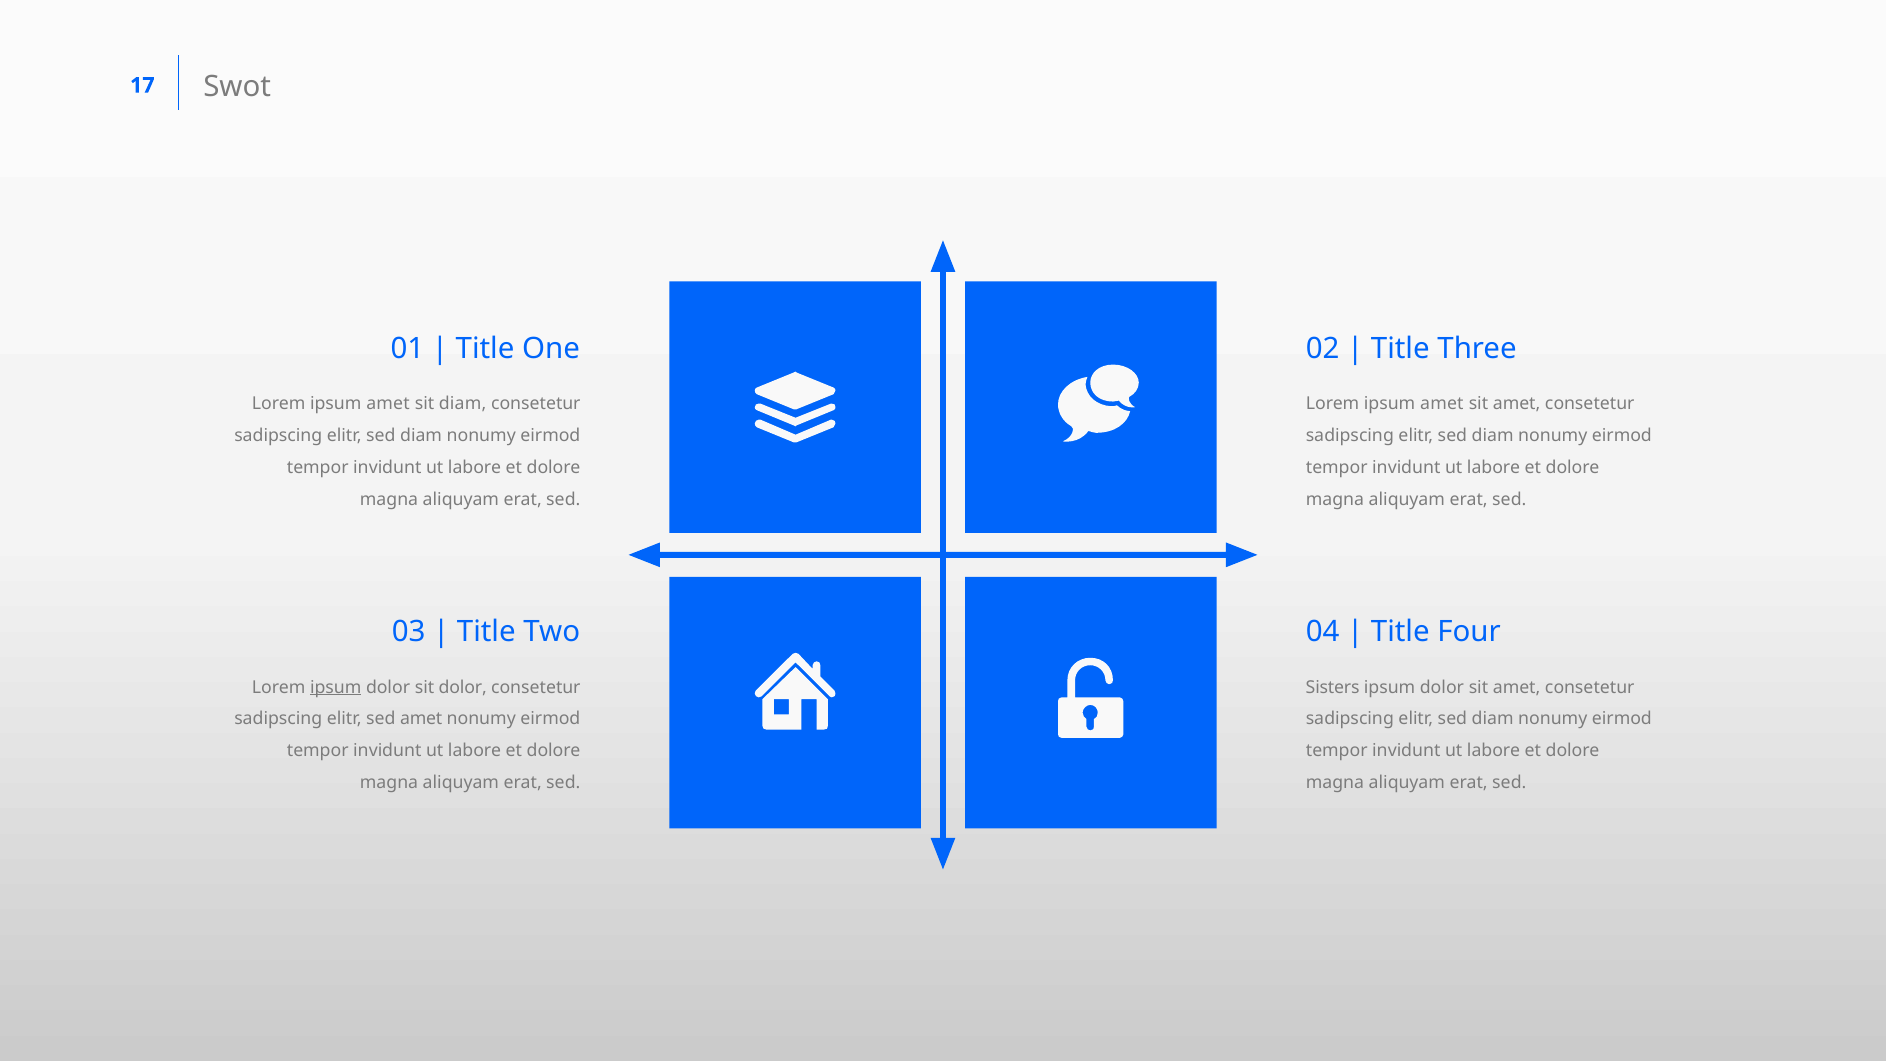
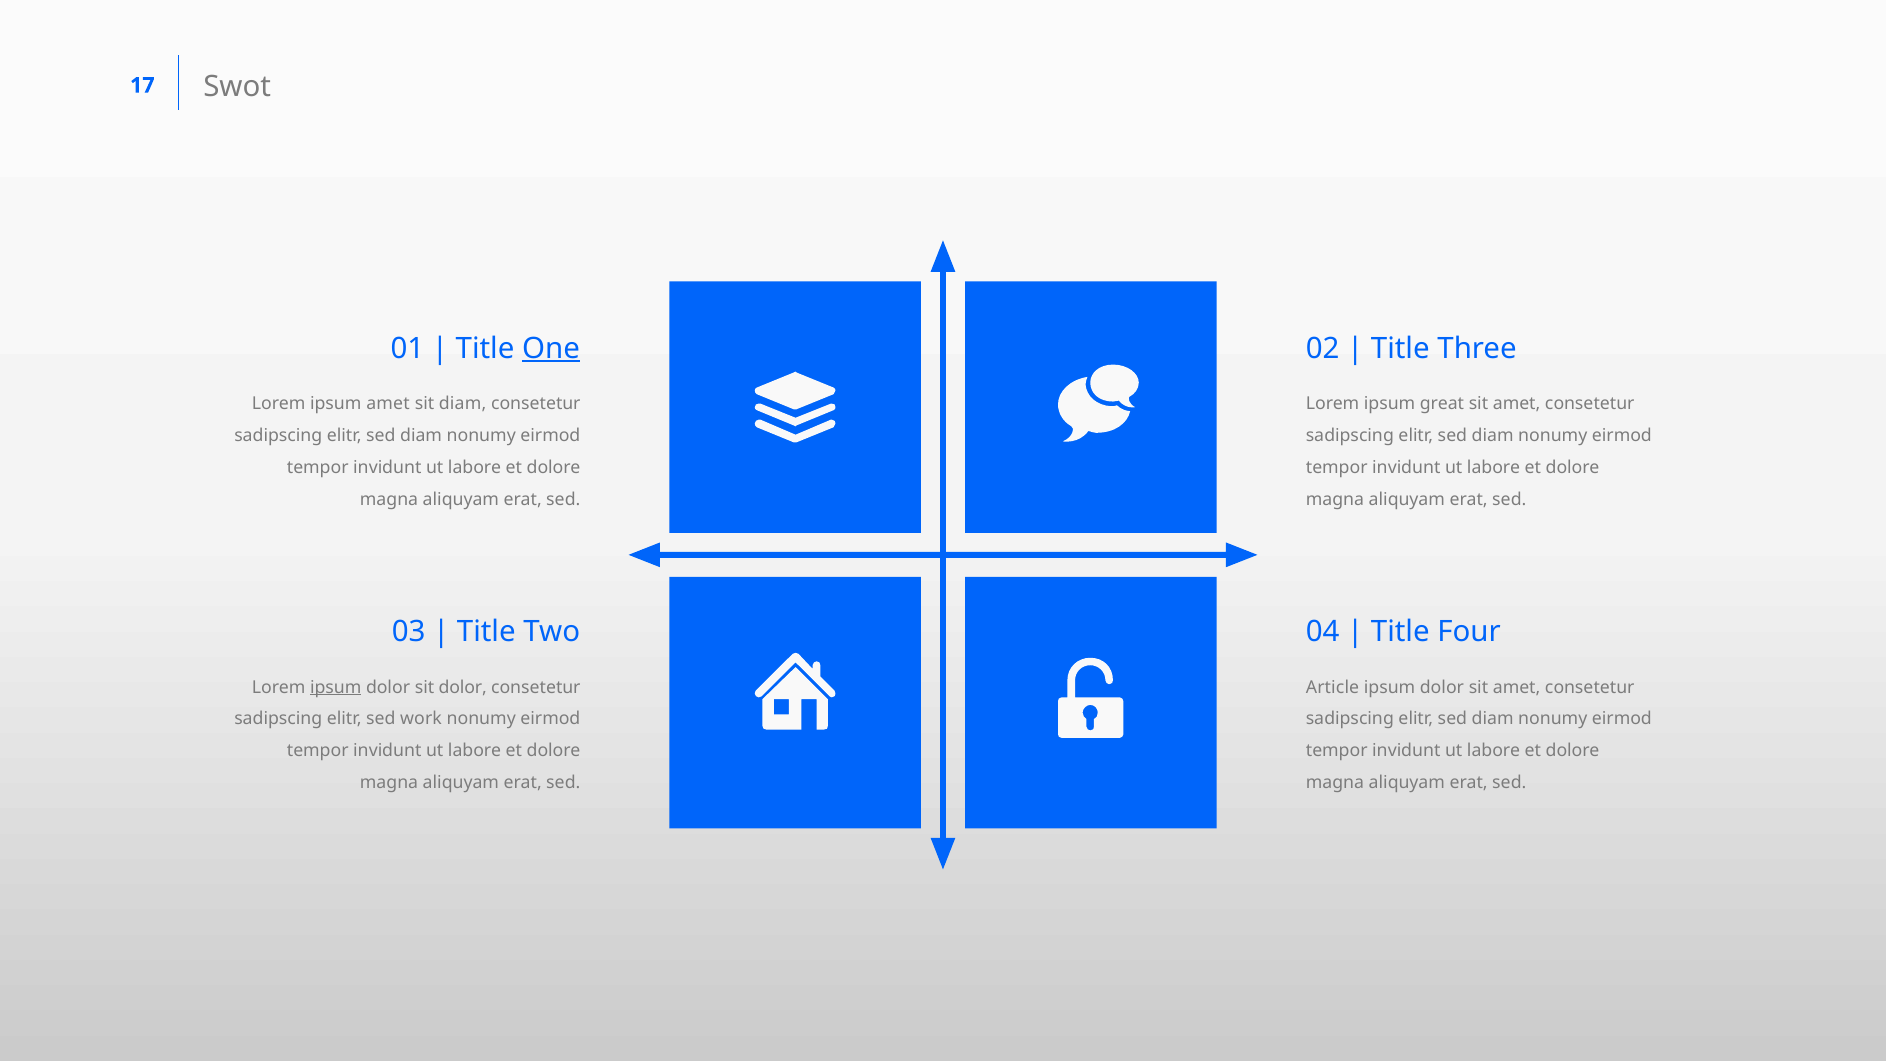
One underline: none -> present (551, 348)
amet: amet -> great (1442, 404)
Sisters: Sisters -> Article (1333, 687)
sed amet: amet -> work (421, 719)
